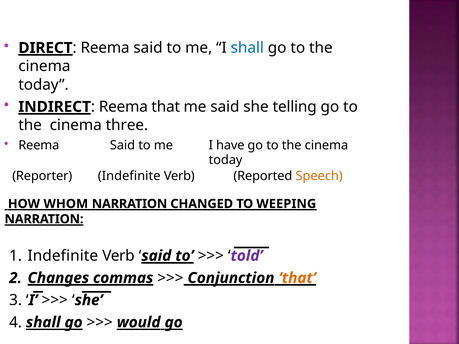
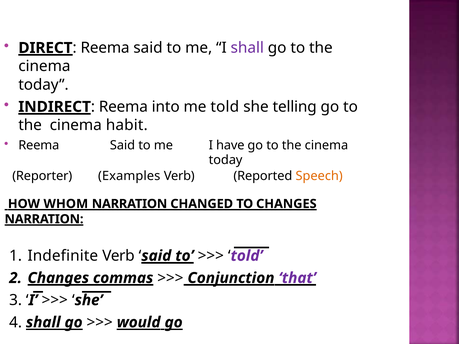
shall colour: blue -> purple (247, 48)
Reema that: that -> into (166, 107)
me said: said -> told (225, 107)
three: three -> habit (127, 125)
Reporter Indefinite: Indefinite -> Examples (129, 176)
TO WEEPING: WEEPING -> CHANGES (286, 204)
that colour: orange -> purple (297, 278)
